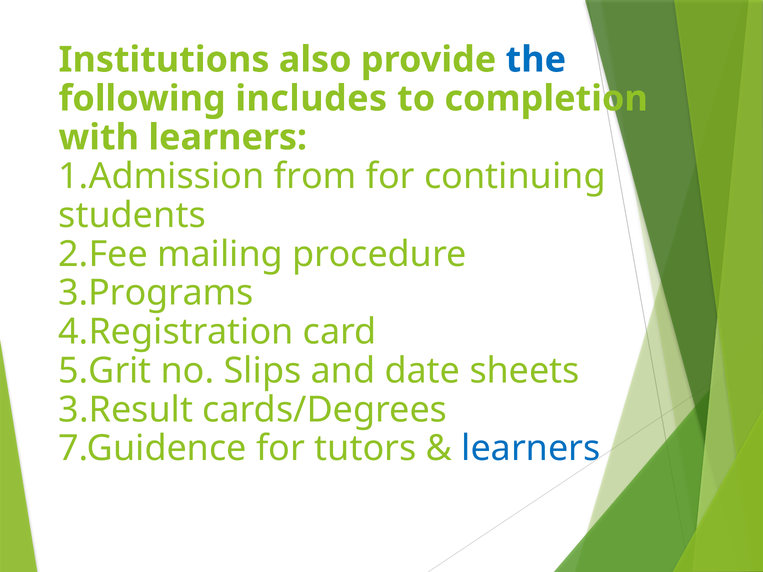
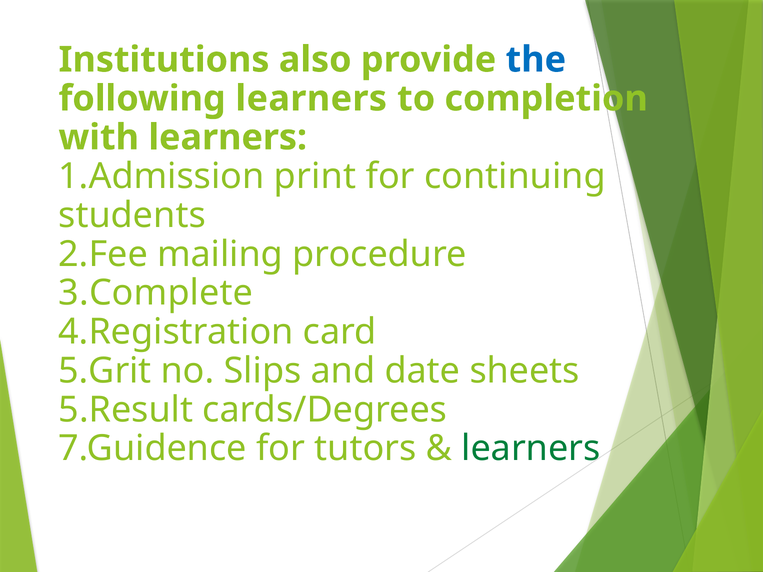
following includes: includes -> learners (311, 99)
from: from -> print (315, 176)
3.Programs: 3.Programs -> 3.Complete (156, 293)
3.Result: 3.Result -> 5.Result (126, 410)
learners colour: blue -> green (531, 449)
